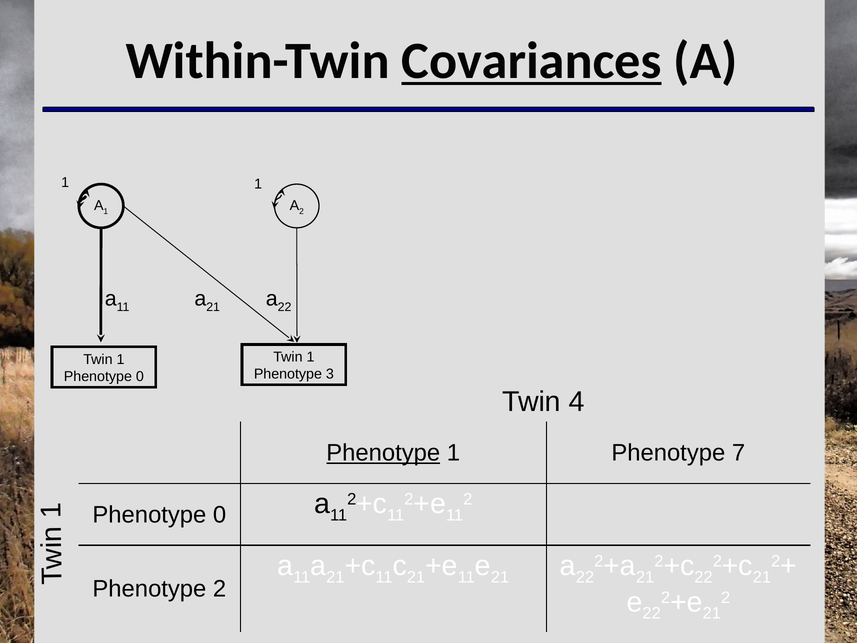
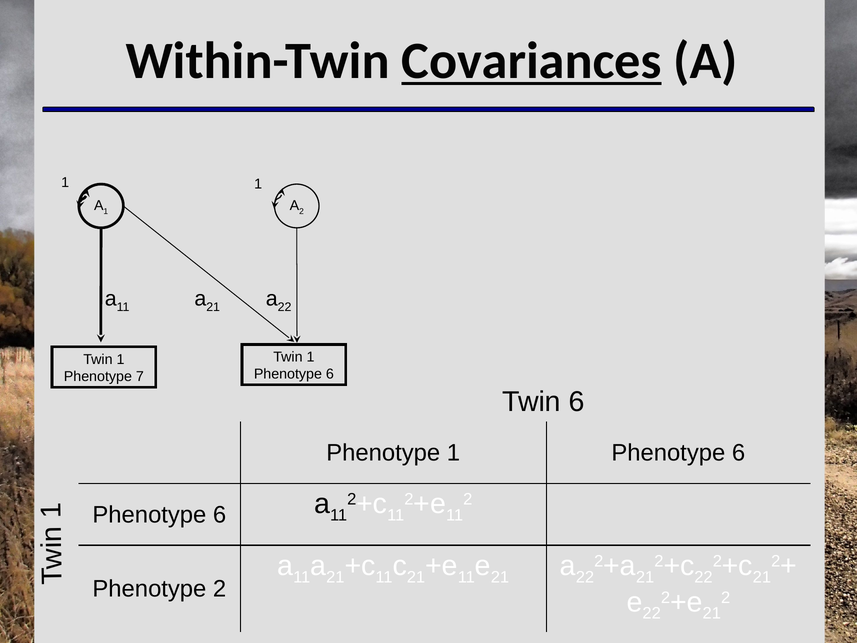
3: 3 -> 6 (330, 374)
0: 0 -> 7 (140, 376)
Twin 4: 4 -> 6 (577, 402)
Phenotype underline: present -> none (383, 453)
7: 7 -> 6 (739, 453)
0: 0 -> 6 (220, 515)
